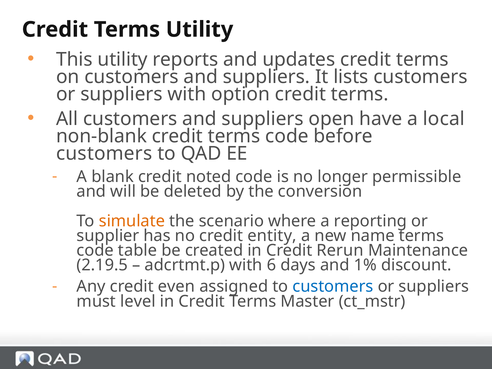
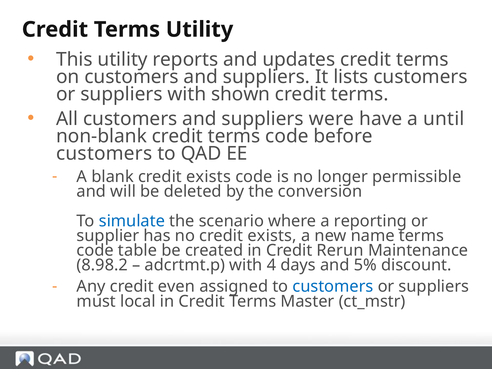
option: option -> shown (241, 94)
open: open -> were (331, 119)
local: local -> until (444, 119)
blank credit noted: noted -> exists (209, 177)
simulate colour: orange -> blue (132, 221)
no credit entity: entity -> exists (272, 236)
2.19.5: 2.19.5 -> 8.98.2 (102, 265)
6: 6 -> 4 (271, 265)
1%: 1% -> 5% (365, 265)
level: level -> local (138, 301)
